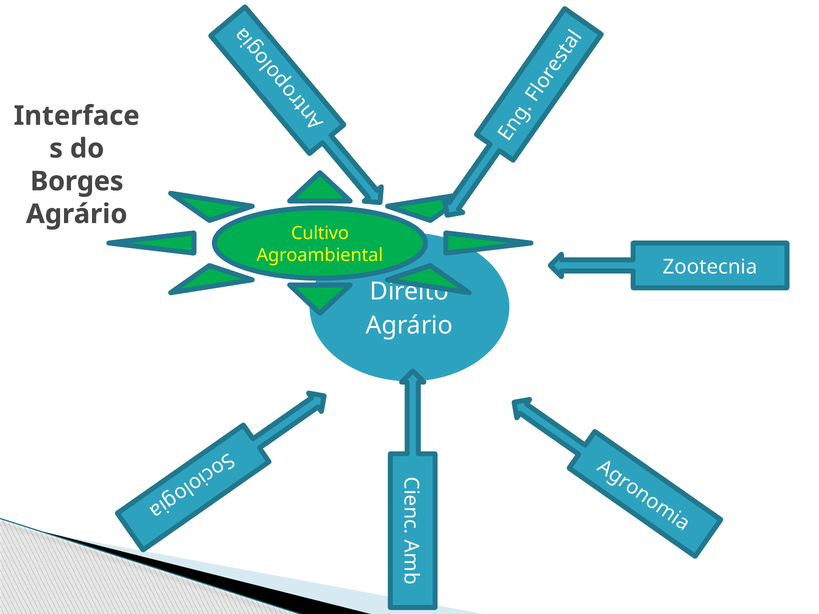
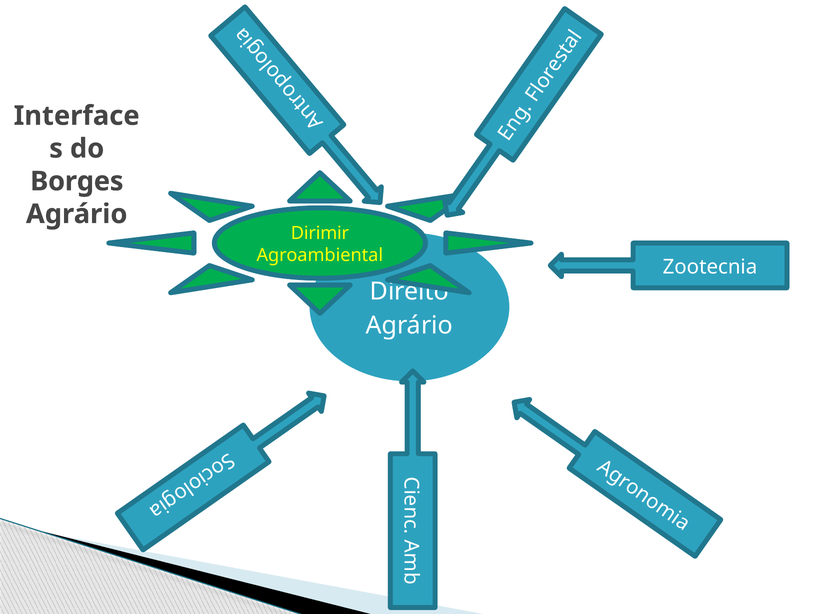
Cultivo: Cultivo -> Dirimir (320, 233)
